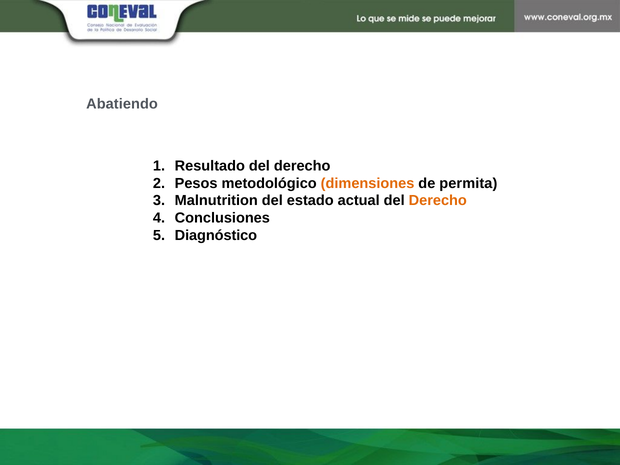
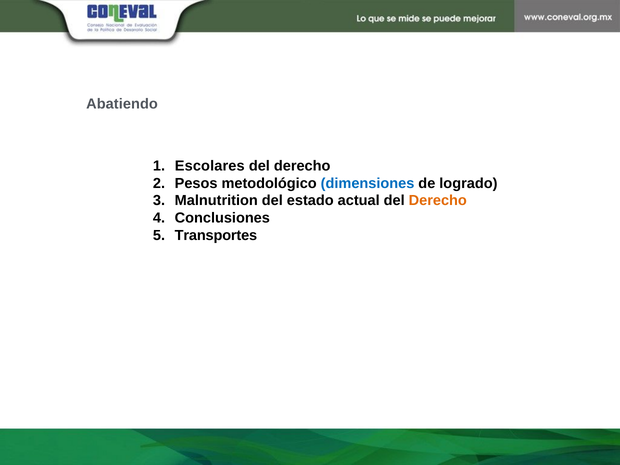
Resultado: Resultado -> Escolares (210, 166)
dimensiones colour: orange -> blue (368, 183)
permita: permita -> logrado (468, 183)
Diagnóstico: Diagnóstico -> Transportes (216, 236)
